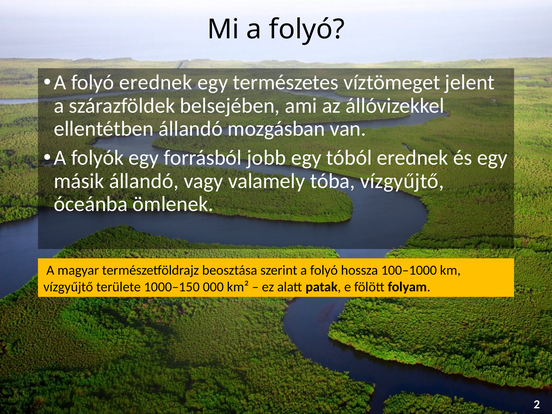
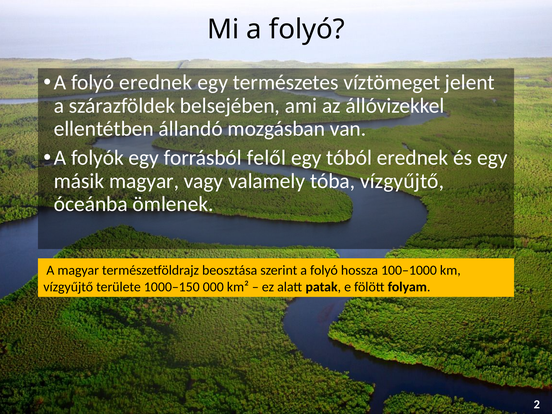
jobb: jobb -> felől (266, 158)
másik állandó: állandó -> magyar (144, 181)
